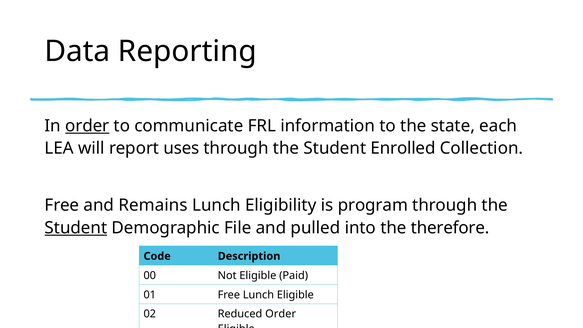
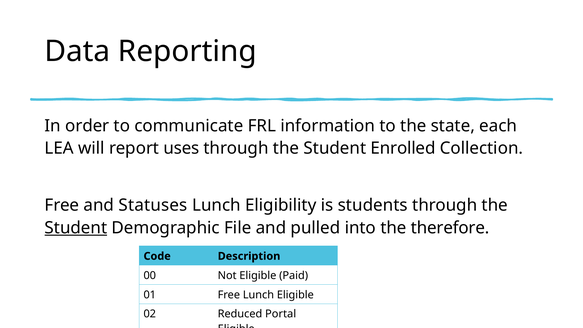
order underline: present -> none (87, 126)
Remains: Remains -> Statuses (153, 205)
program: program -> students (373, 205)
Reduced Order: Order -> Portal (281, 314)
